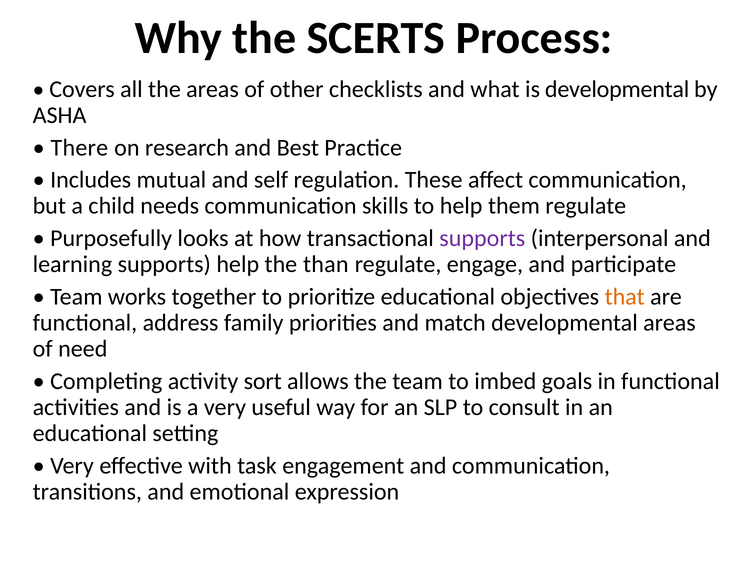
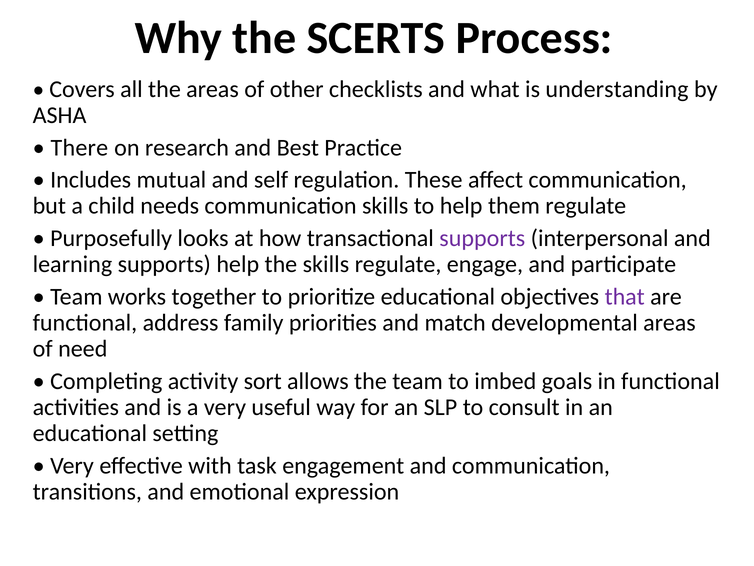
is developmental: developmental -> understanding (617, 89)
the than: than -> skills (326, 264)
that colour: orange -> purple (625, 297)
